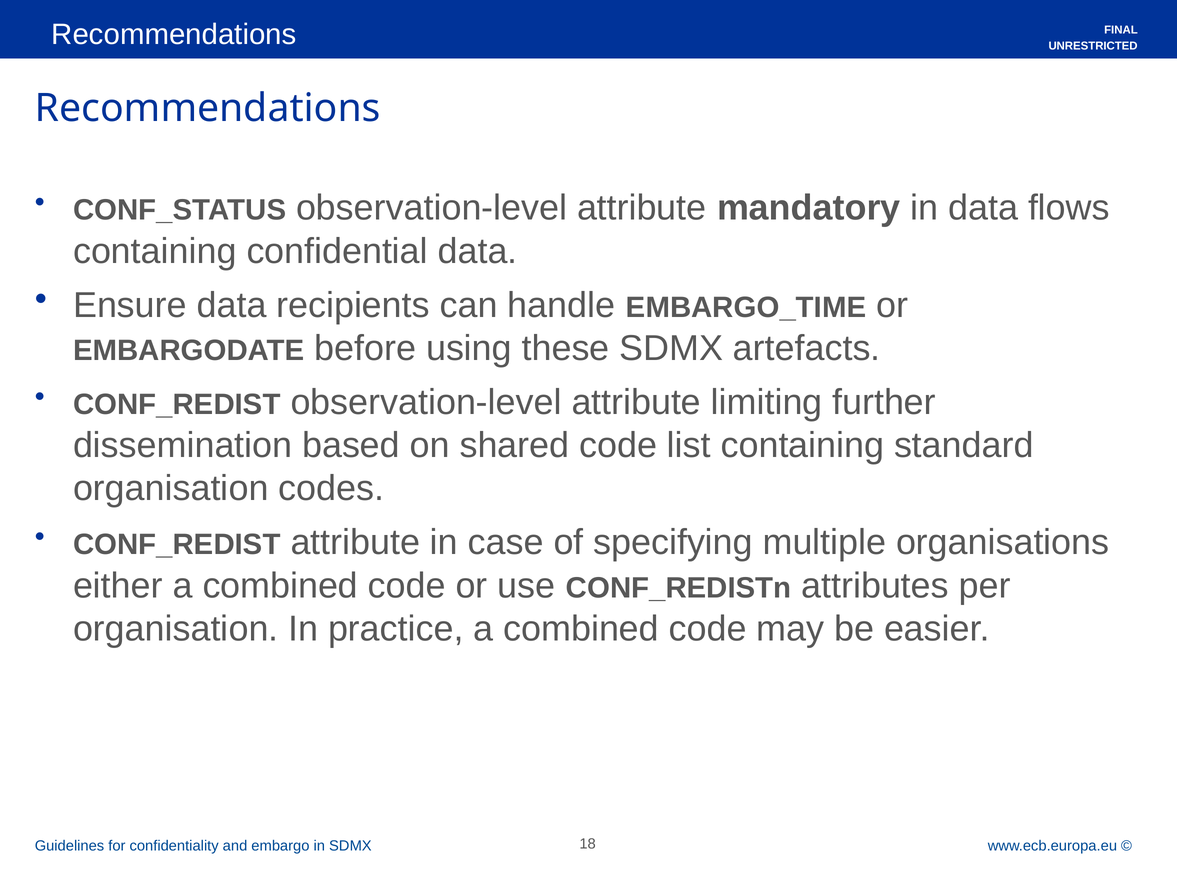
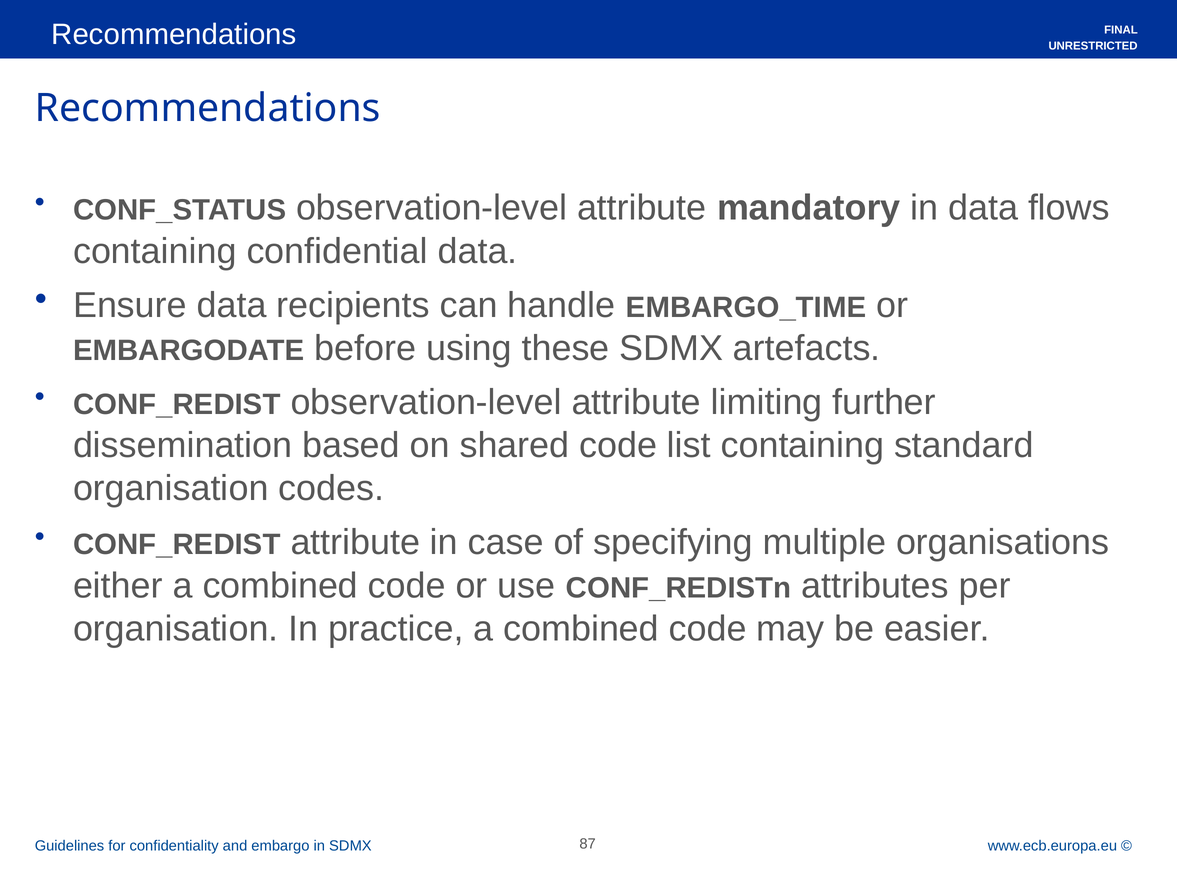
18: 18 -> 87 (588, 844)
